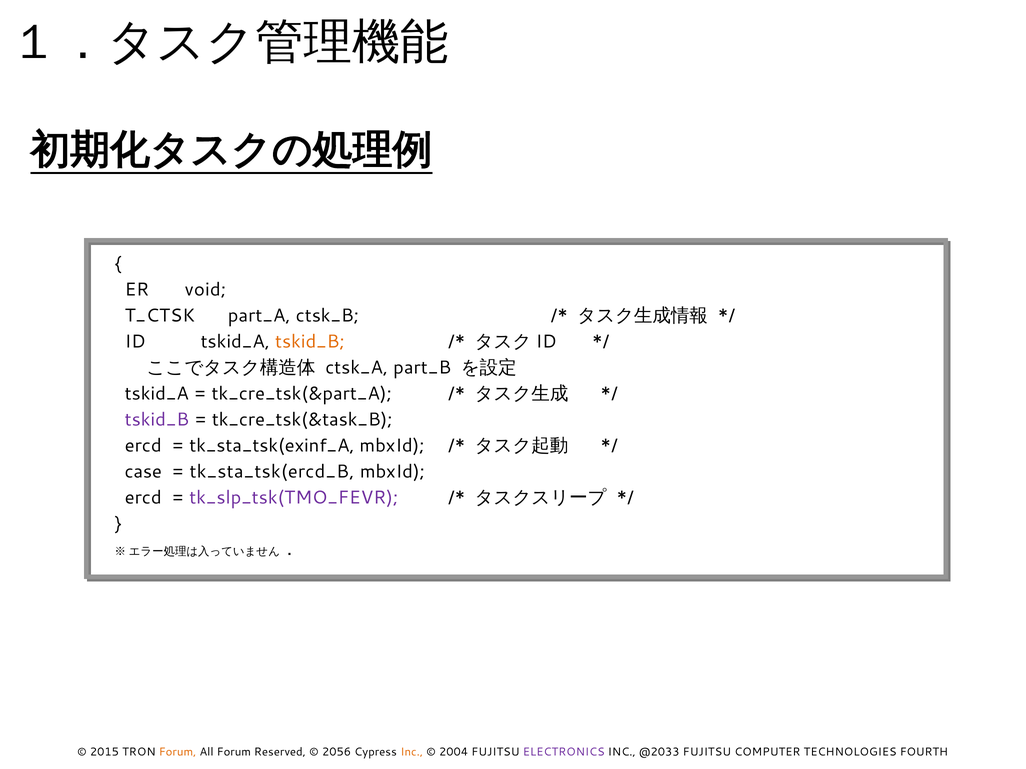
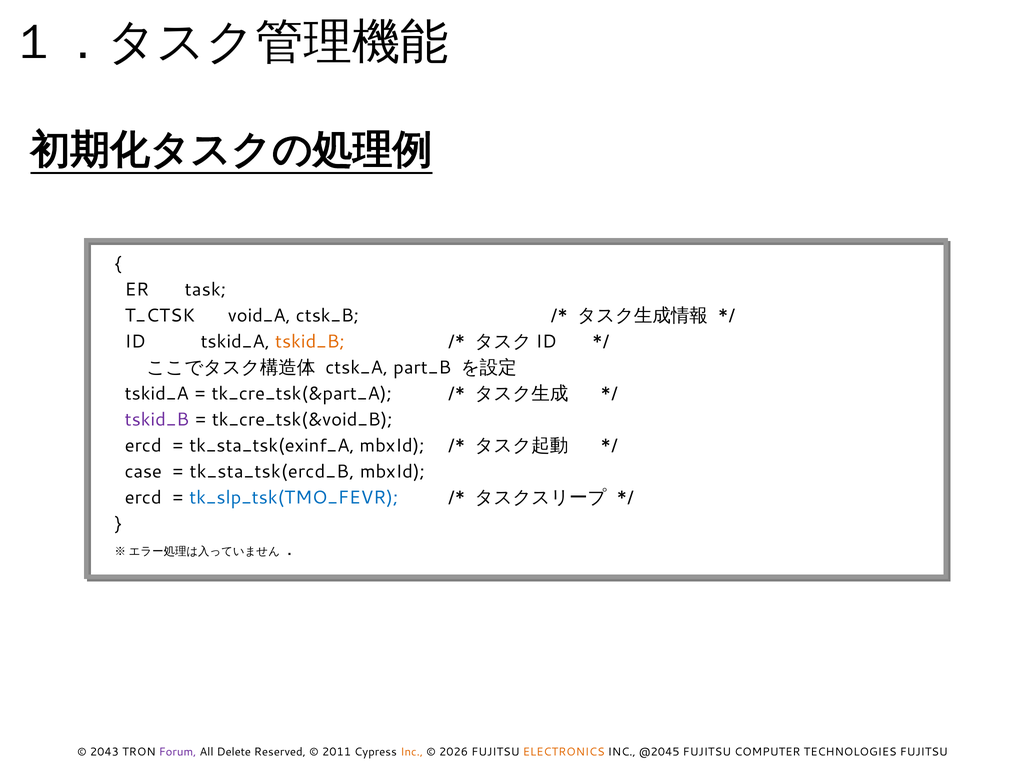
void: void -> task (205, 290)
part_A: part_A -> void_A (259, 316)
tk_cre_tsk(&task_B: tk_cre_tsk(&task_B -> tk_cre_tsk(&void_B (302, 420)
tk_slp_tsk(TMO_FEVR colour: purple -> blue (294, 498)
2015: 2015 -> 2043 (104, 752)
Forum colour: orange -> purple (178, 752)
All Forum: Forum -> Delete (234, 752)
2056: 2056 -> 2011 (337, 752)
2004: 2004 -> 2026 (454, 752)
ELECTRONICS colour: purple -> orange (564, 752)
@2033: @2033 -> @2045 (659, 752)
TECHNOLOGIES FOURTH: FOURTH -> FUJITSU (924, 752)
